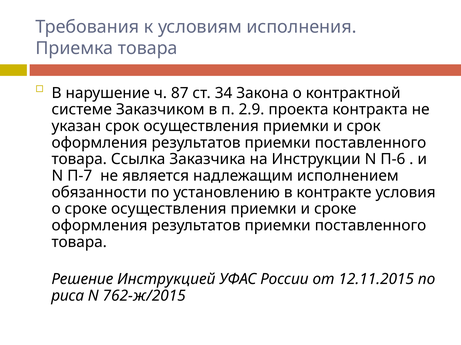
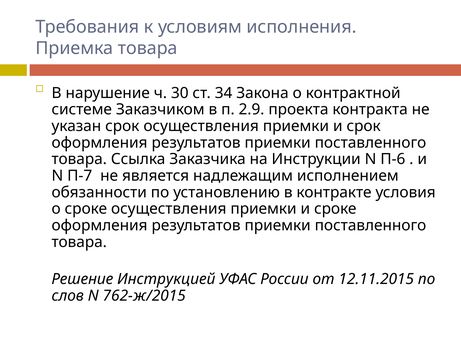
87: 87 -> 30 (180, 93)
риса: риса -> слов (68, 296)
